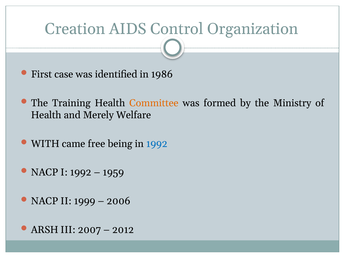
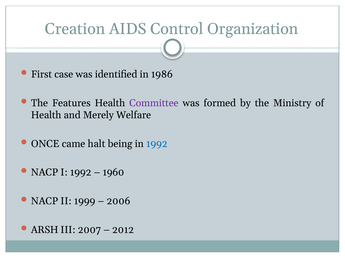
Training: Training -> Features (71, 103)
Committee colour: orange -> purple (154, 103)
WITH: WITH -> ONCE (45, 144)
free: free -> halt (97, 144)
1959: 1959 -> 1960 (113, 173)
